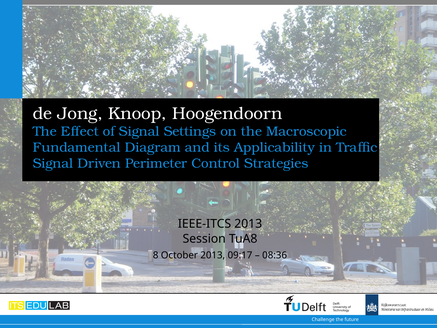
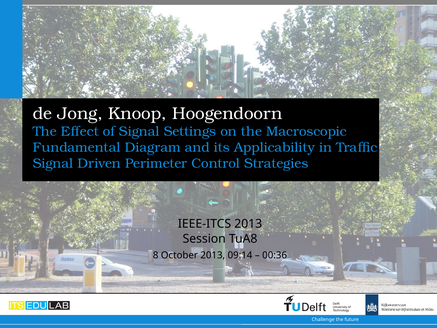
09:17: 09:17 -> 09:14 (240, 255)
08:36: 08:36 -> 00:36 (275, 255)
